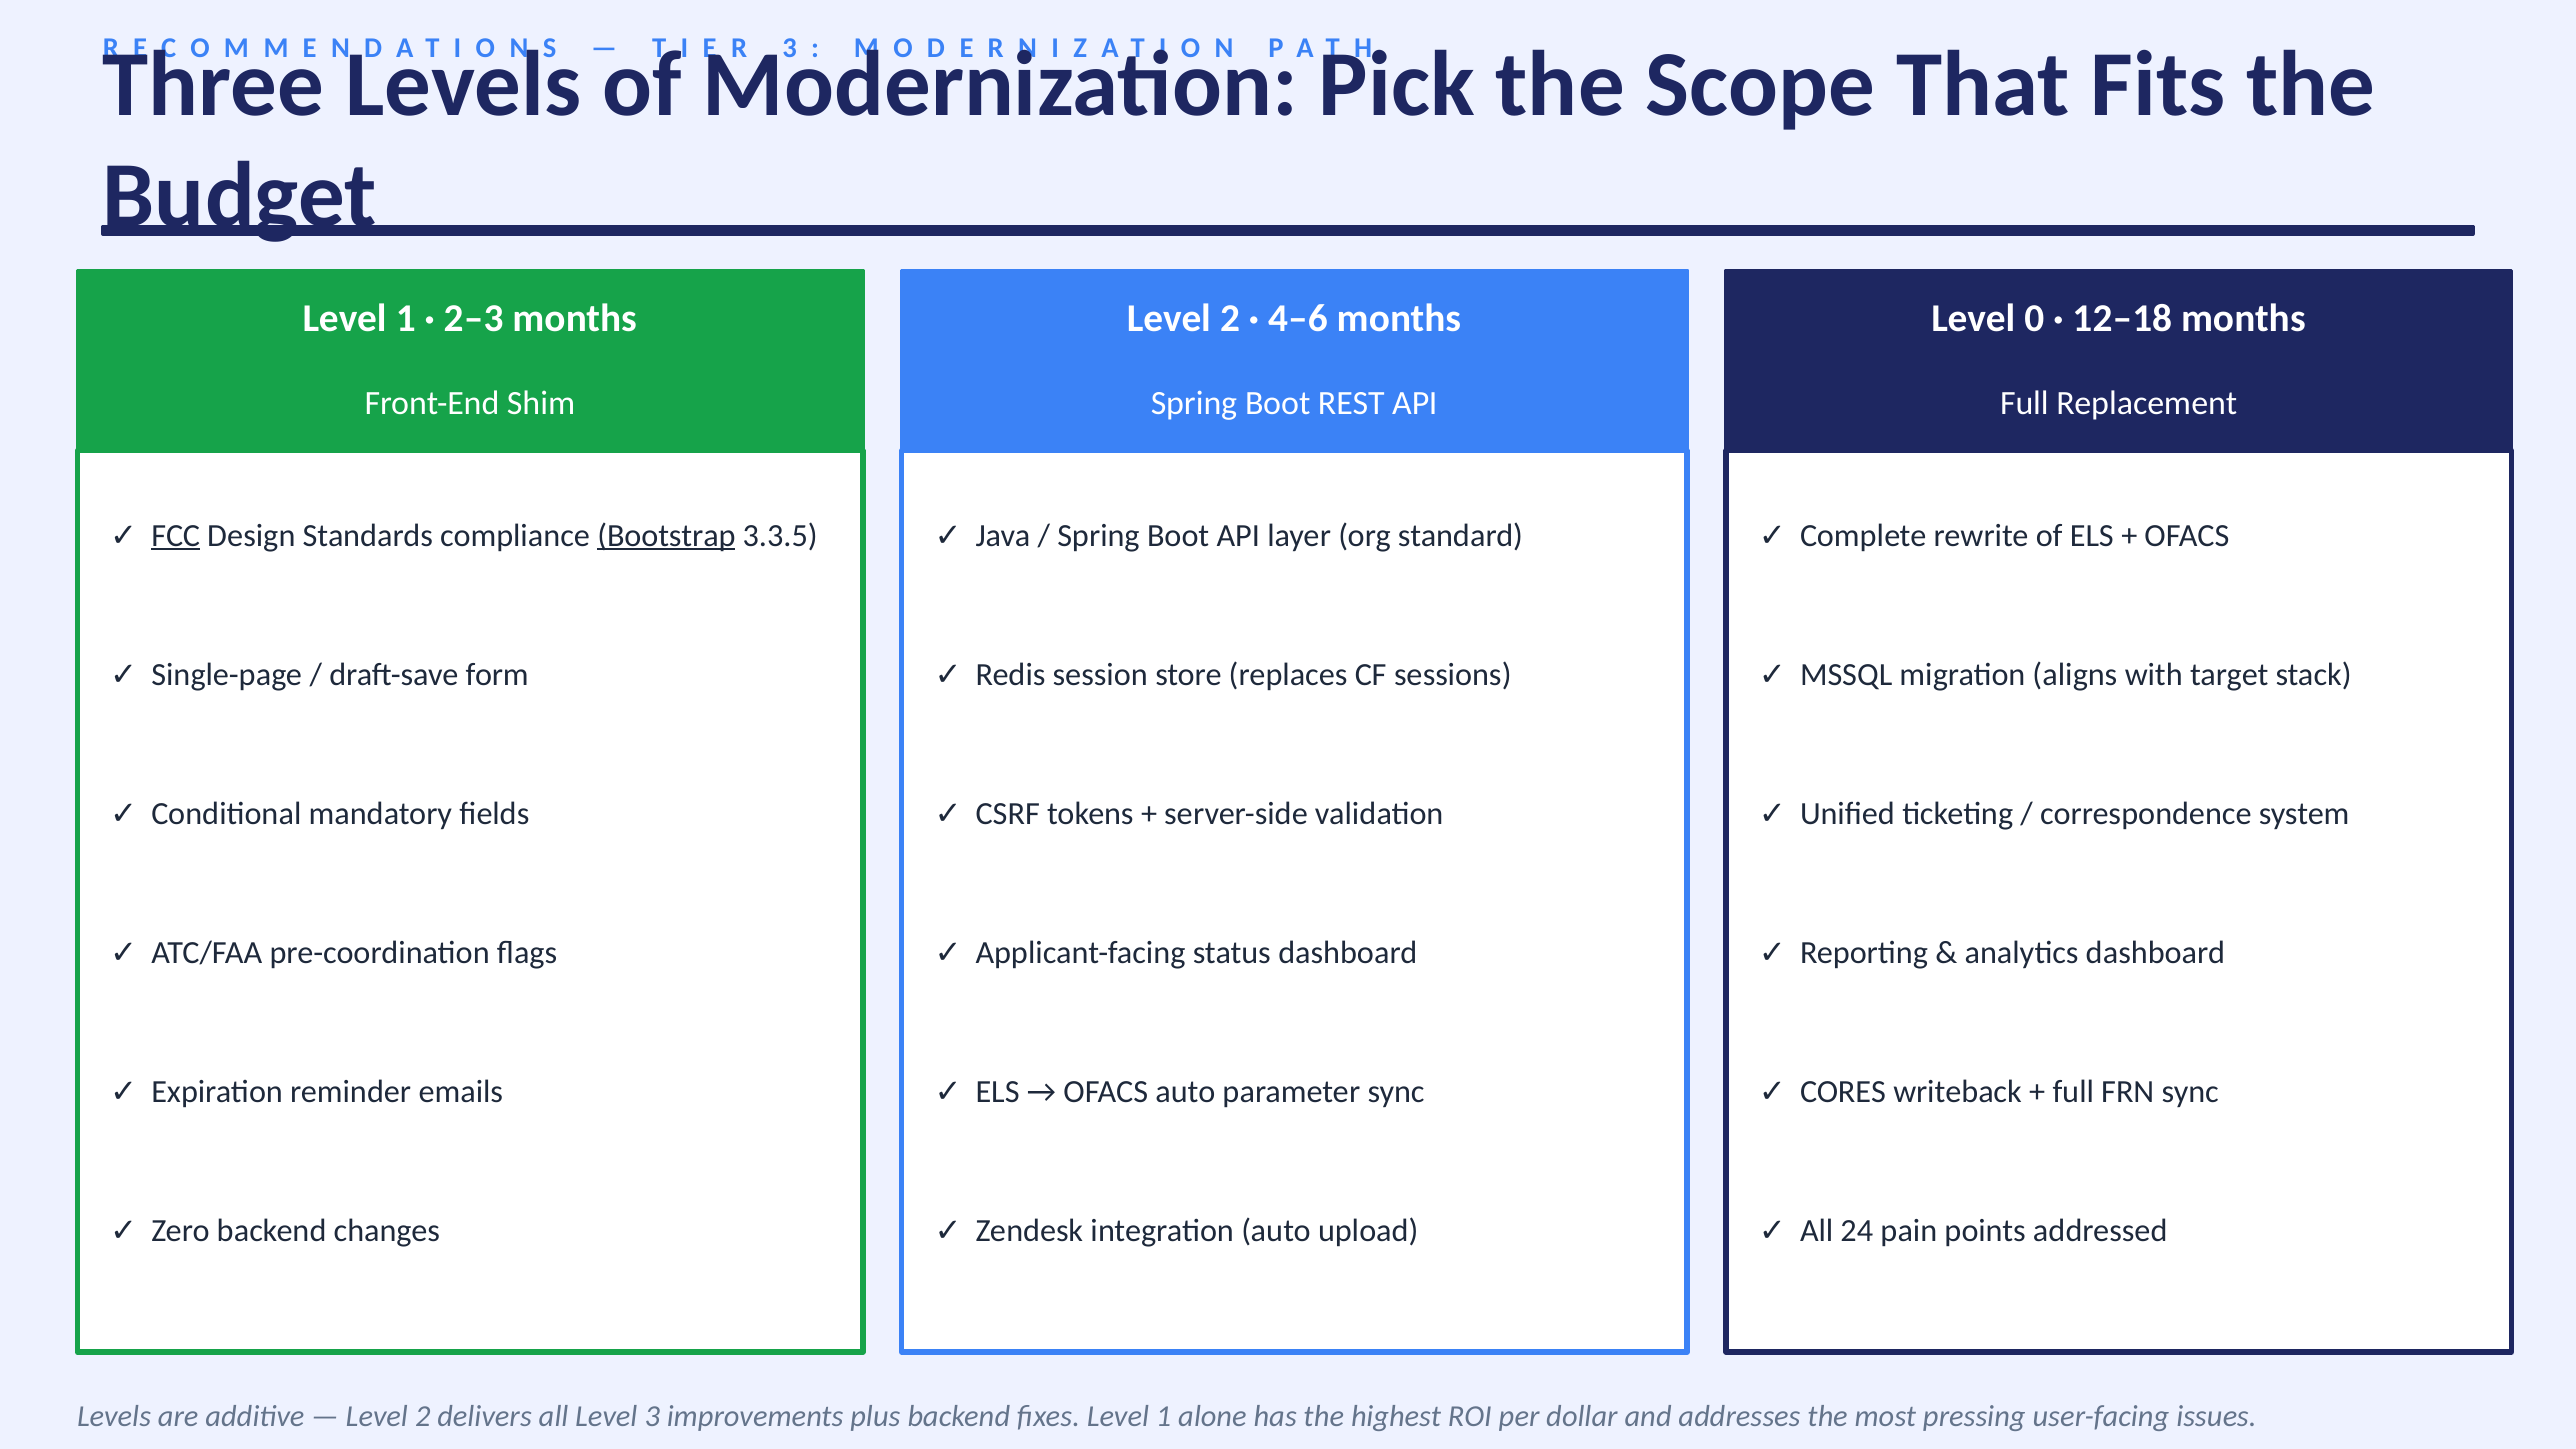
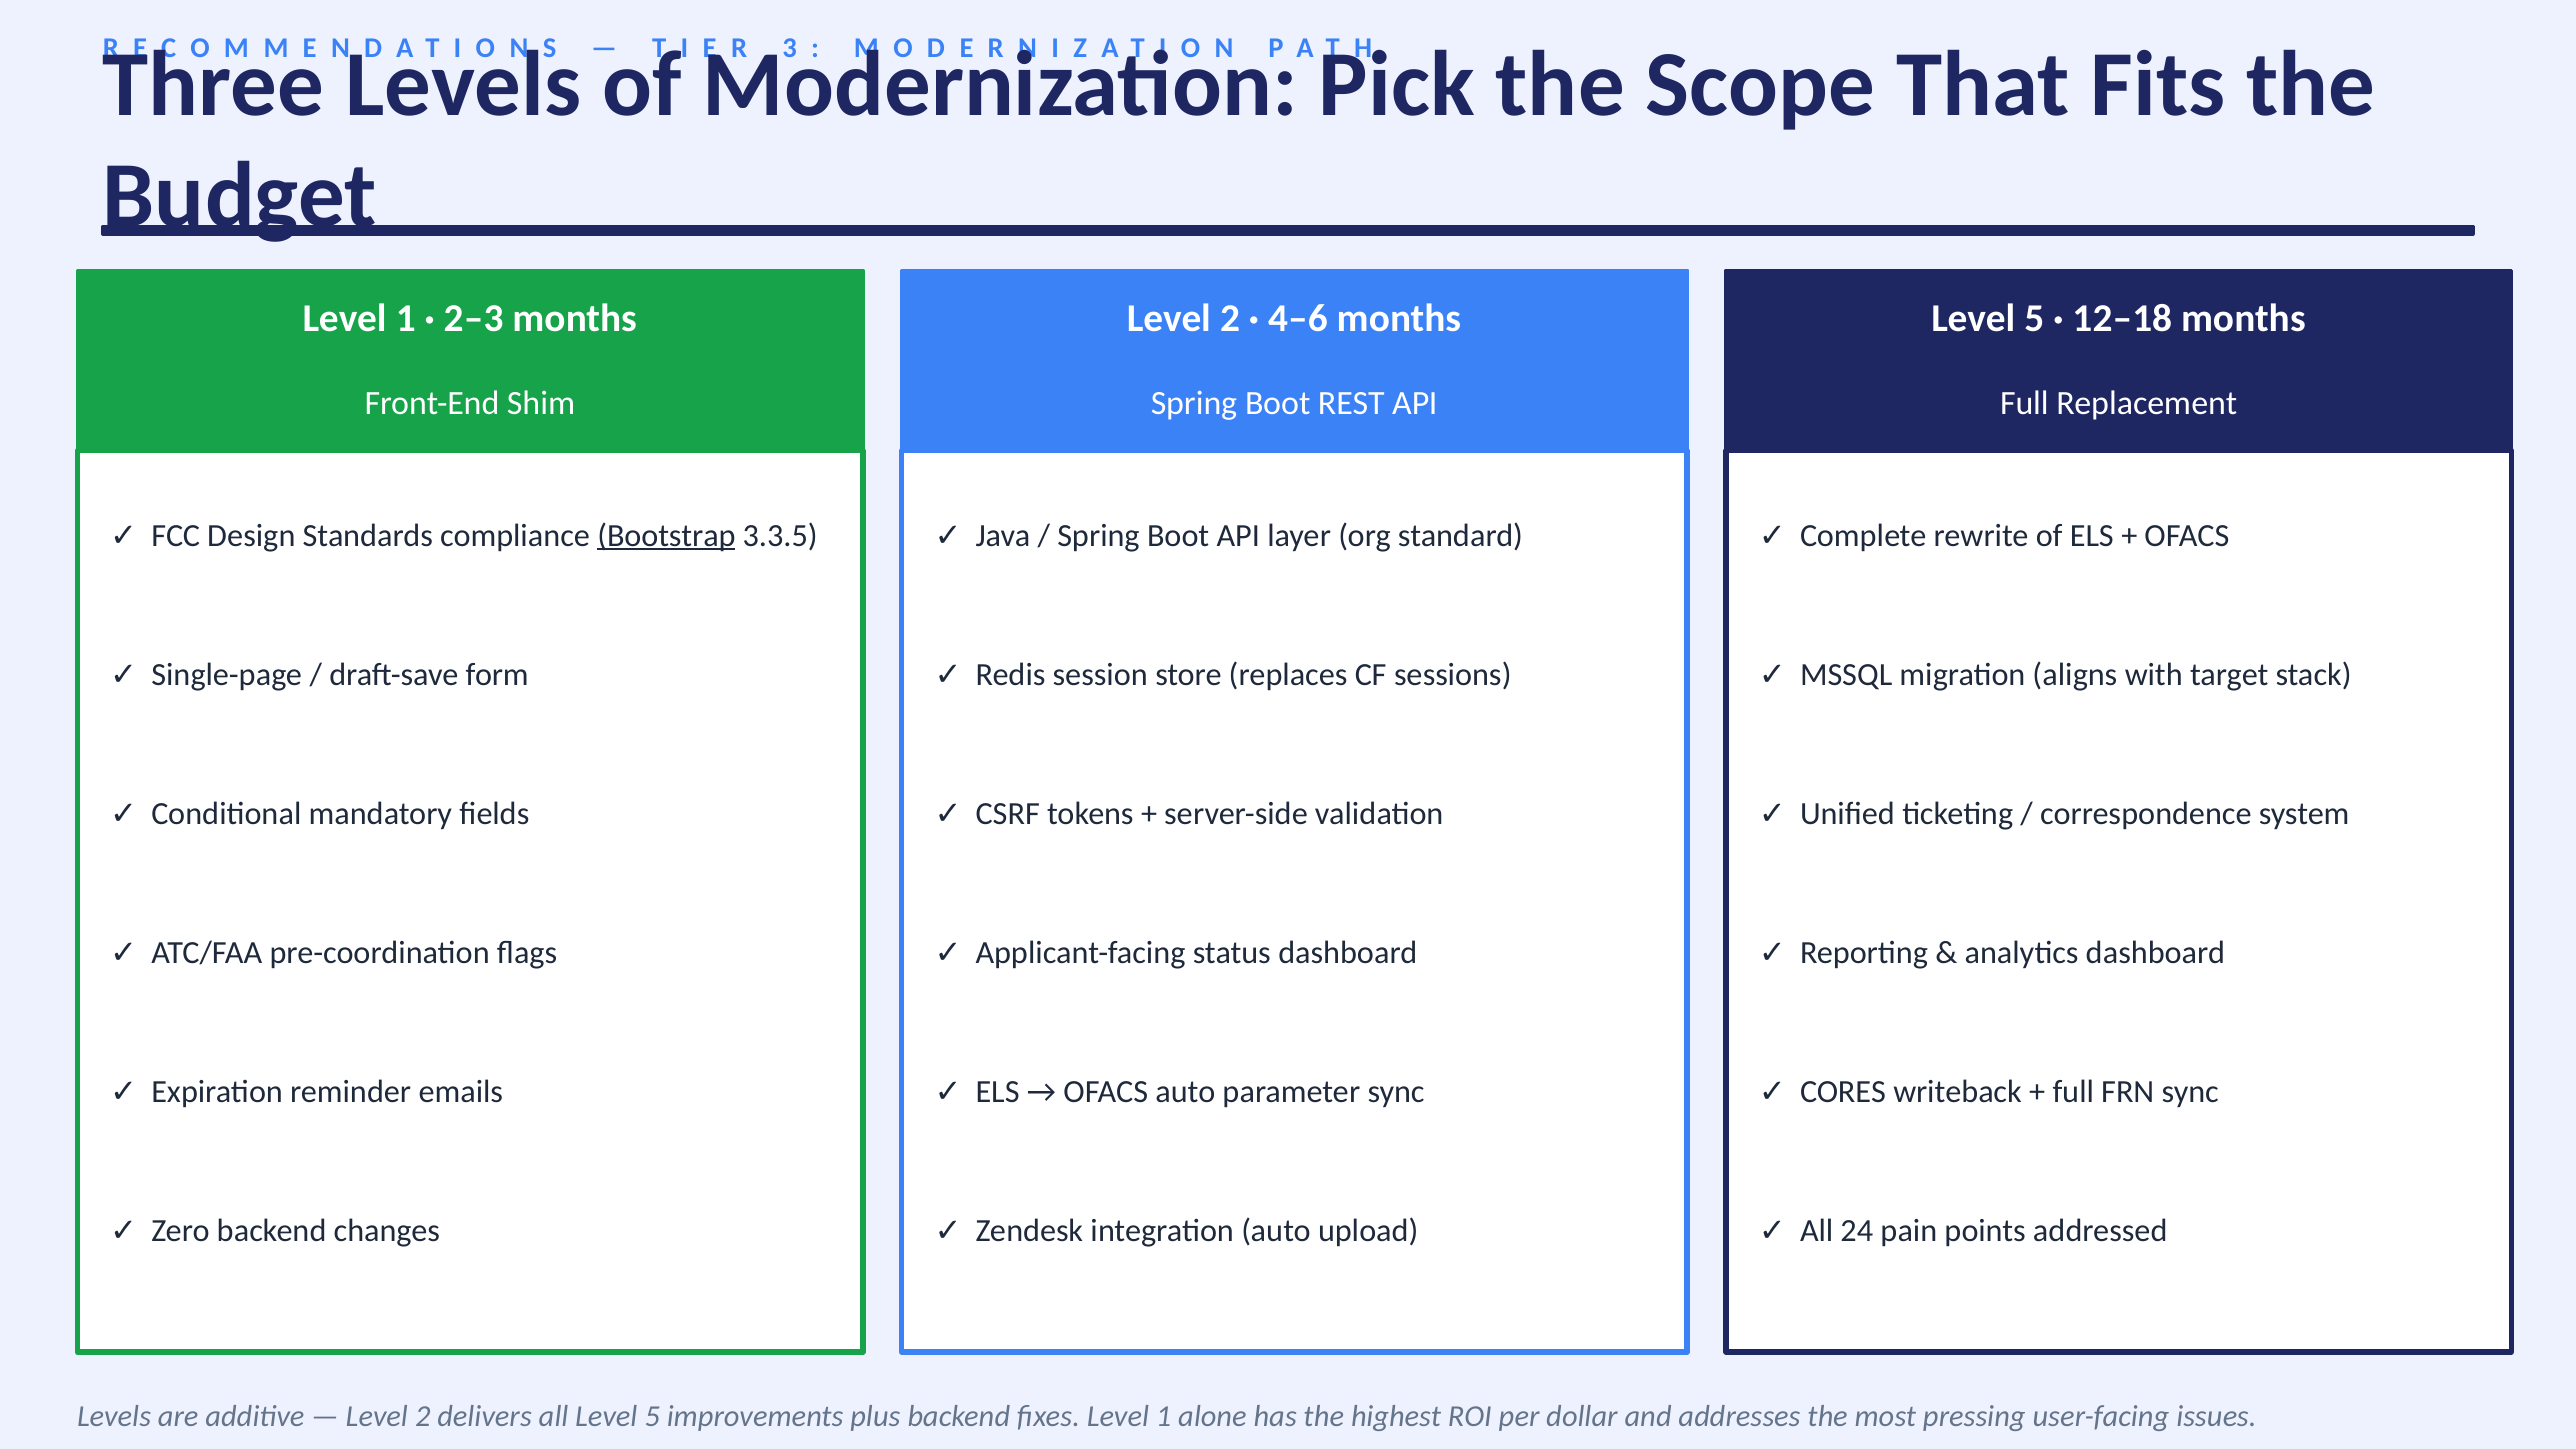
0: 0 -> 5 (2034, 318)
FCC underline: present -> none (176, 535)
all Level 3: 3 -> 5 (652, 1416)
